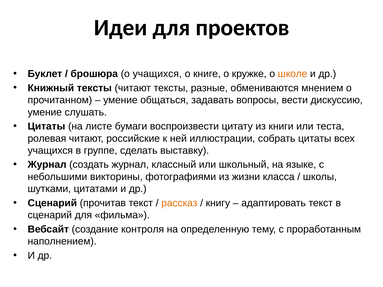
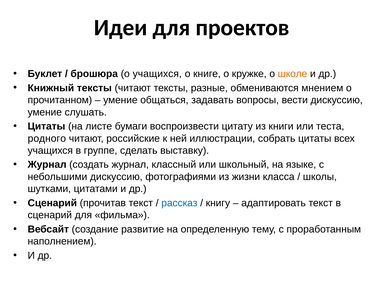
ролевая: ролевая -> родного (47, 139)
небольшими викторины: викторины -> дискуссию (116, 177)
рассказ colour: orange -> blue (179, 203)
контроля: контроля -> развитие (143, 229)
